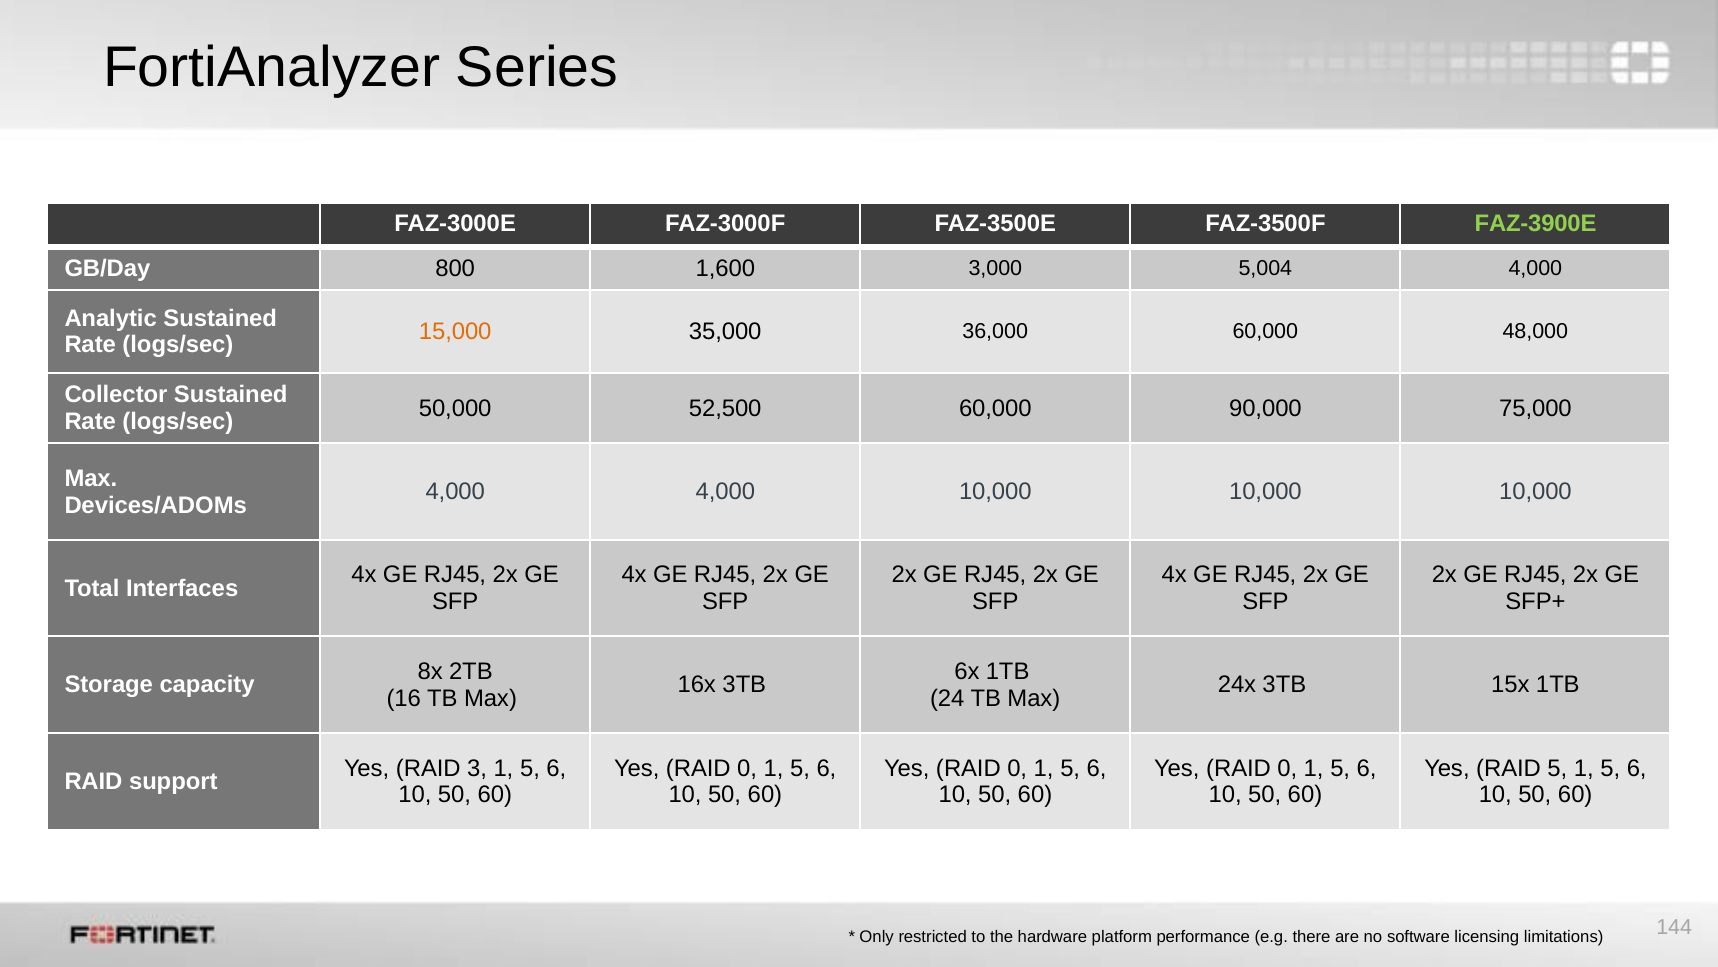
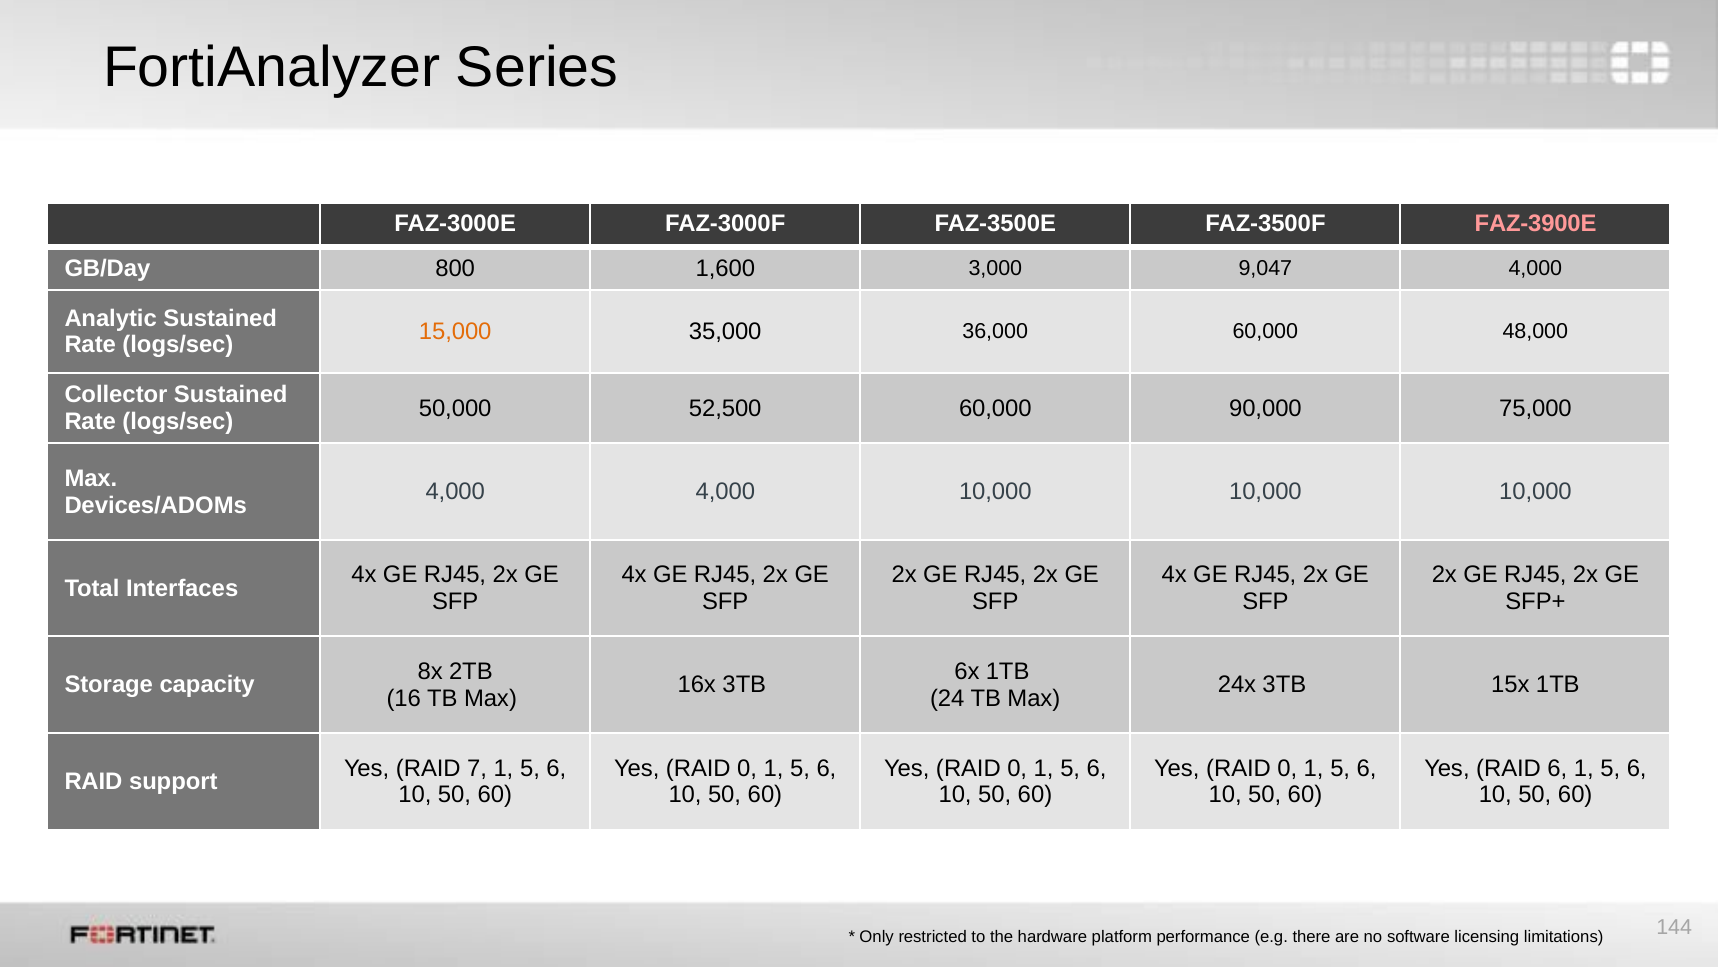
FAZ-3900E colour: light green -> pink (1536, 223)
5,004: 5,004 -> 9,047 (1265, 268)
3: 3 -> 7 (477, 768)
RAID 5: 5 -> 6 (1557, 768)
